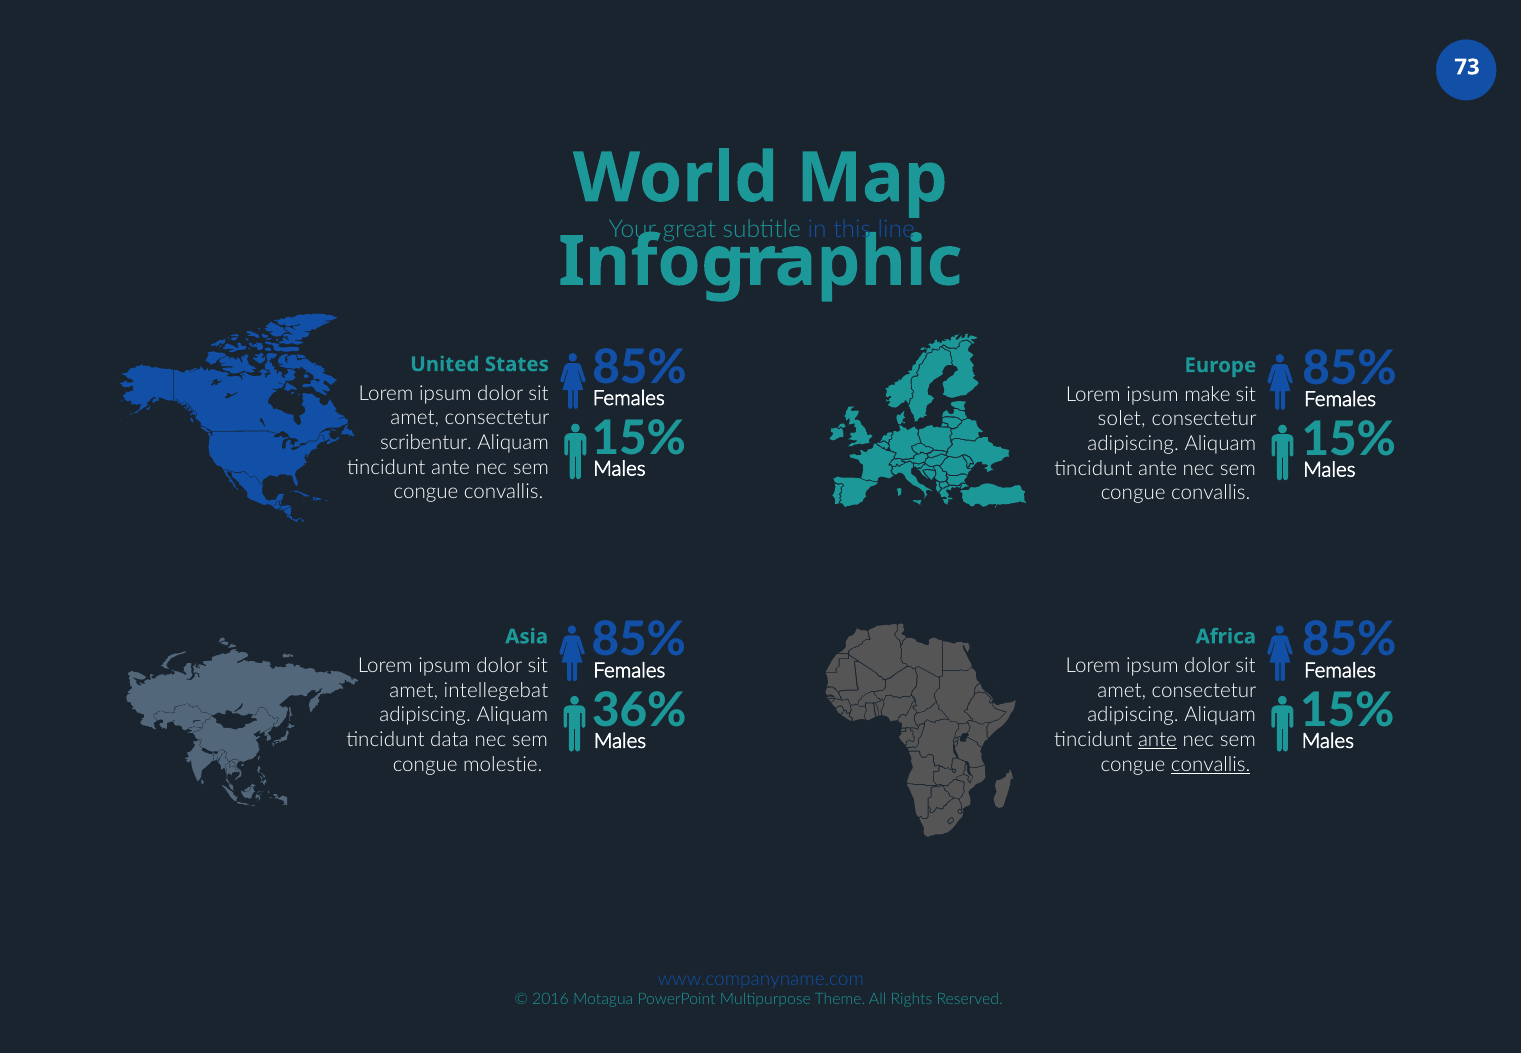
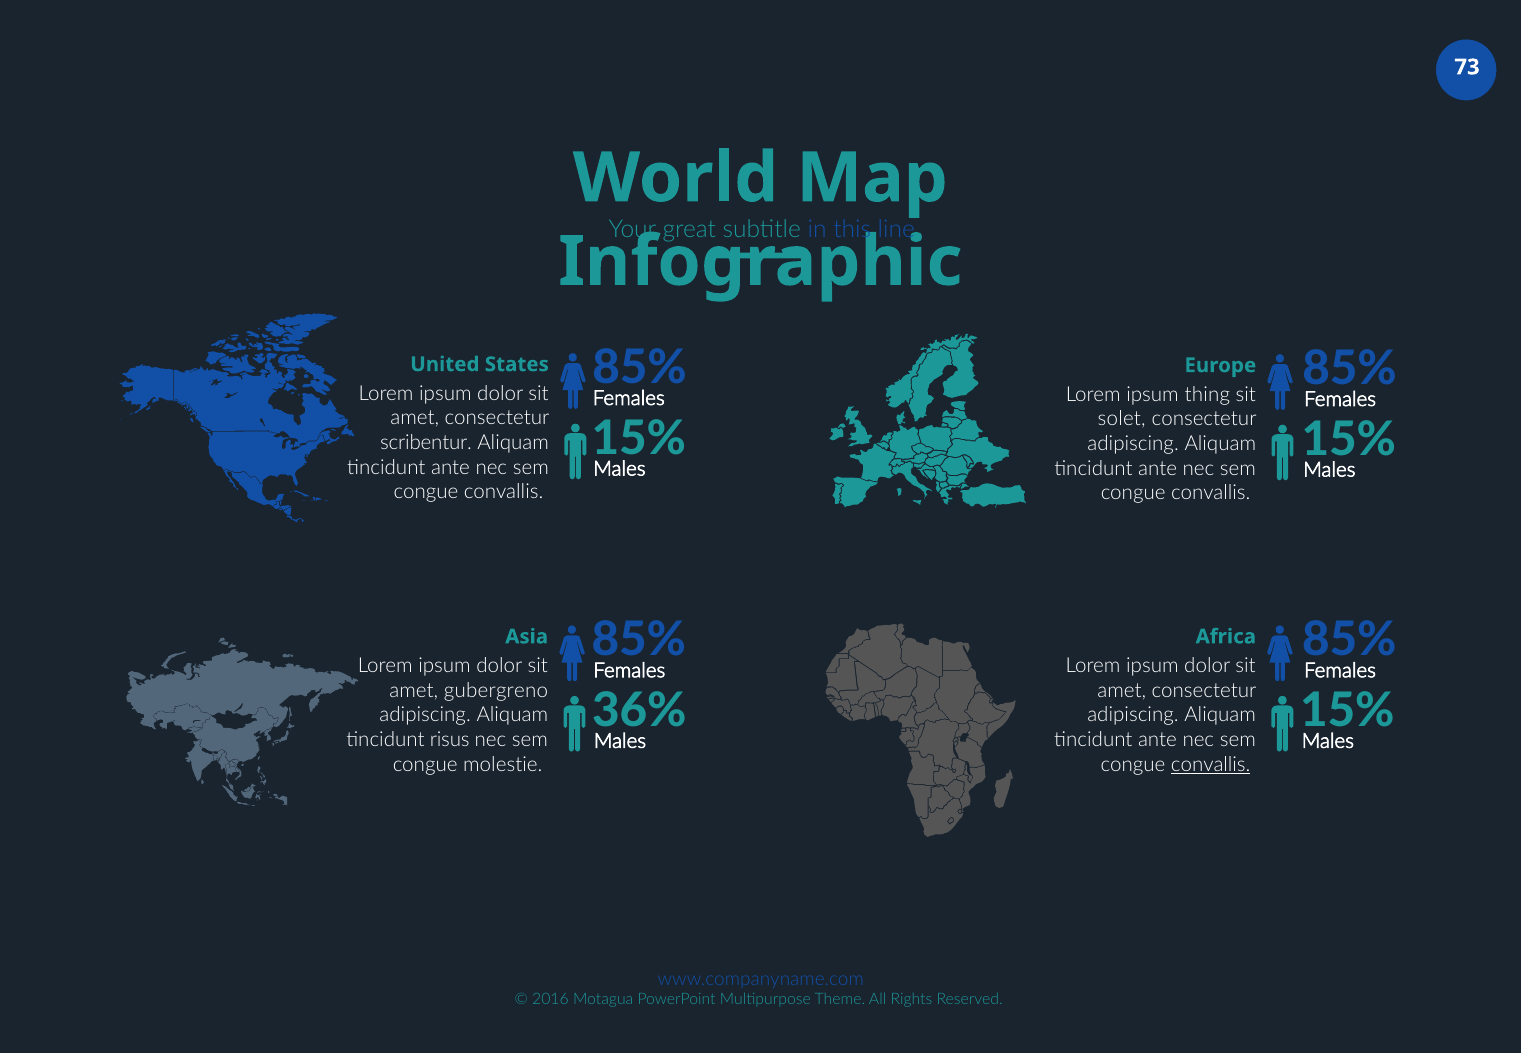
make: make -> thing (1207, 394)
intellegebat: intellegebat -> gubergreno (496, 690)
data: data -> risus (450, 740)
ante underline: present -> none (1157, 740)
